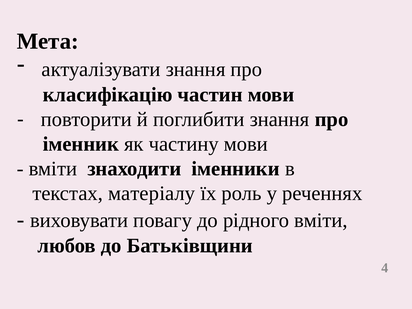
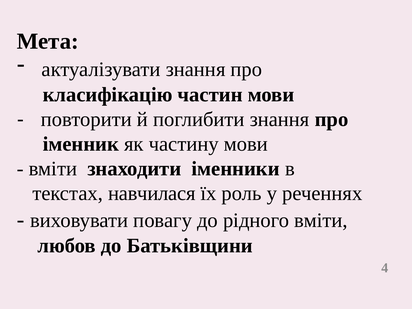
матеріалу: матеріалу -> навчилася (152, 193)
